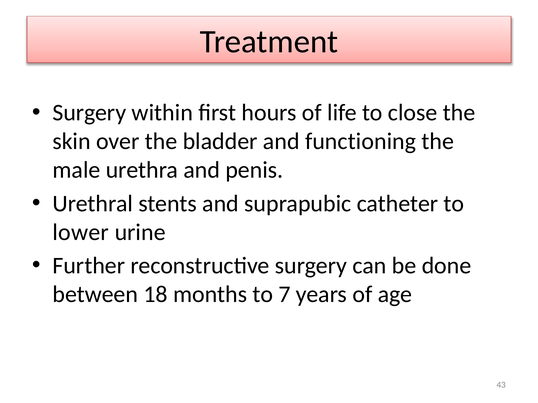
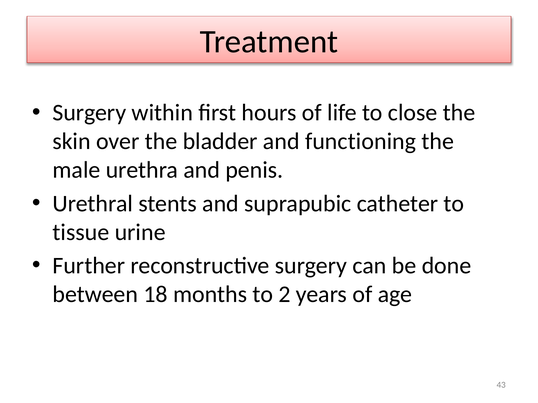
lower: lower -> tissue (81, 232)
7: 7 -> 2 (284, 295)
